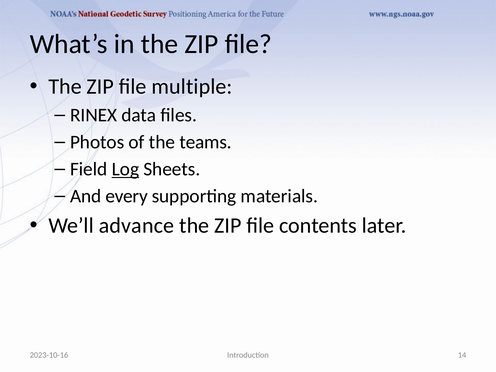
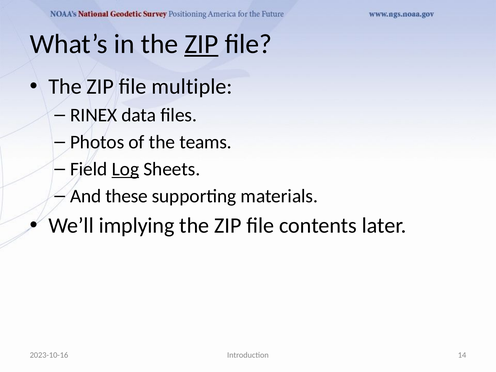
ZIP underline: none -> present (201, 44)
every: every -> these (127, 196)
advance: advance -> implying (137, 226)
